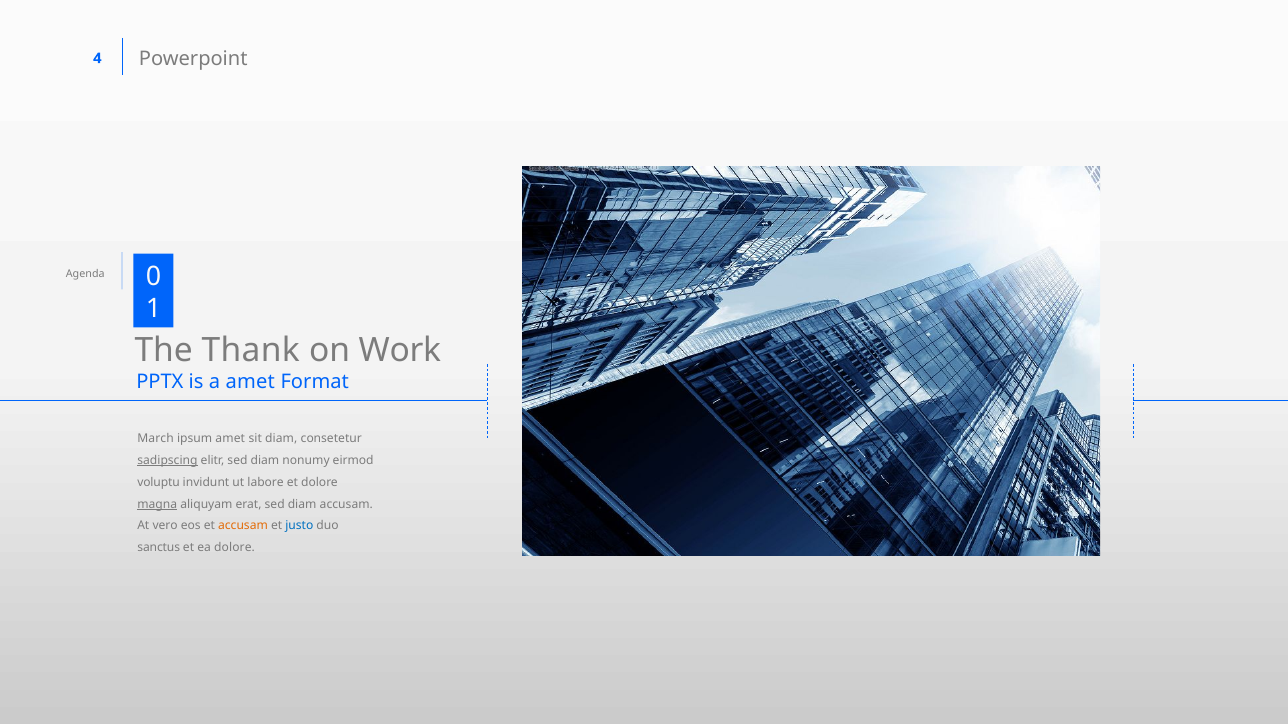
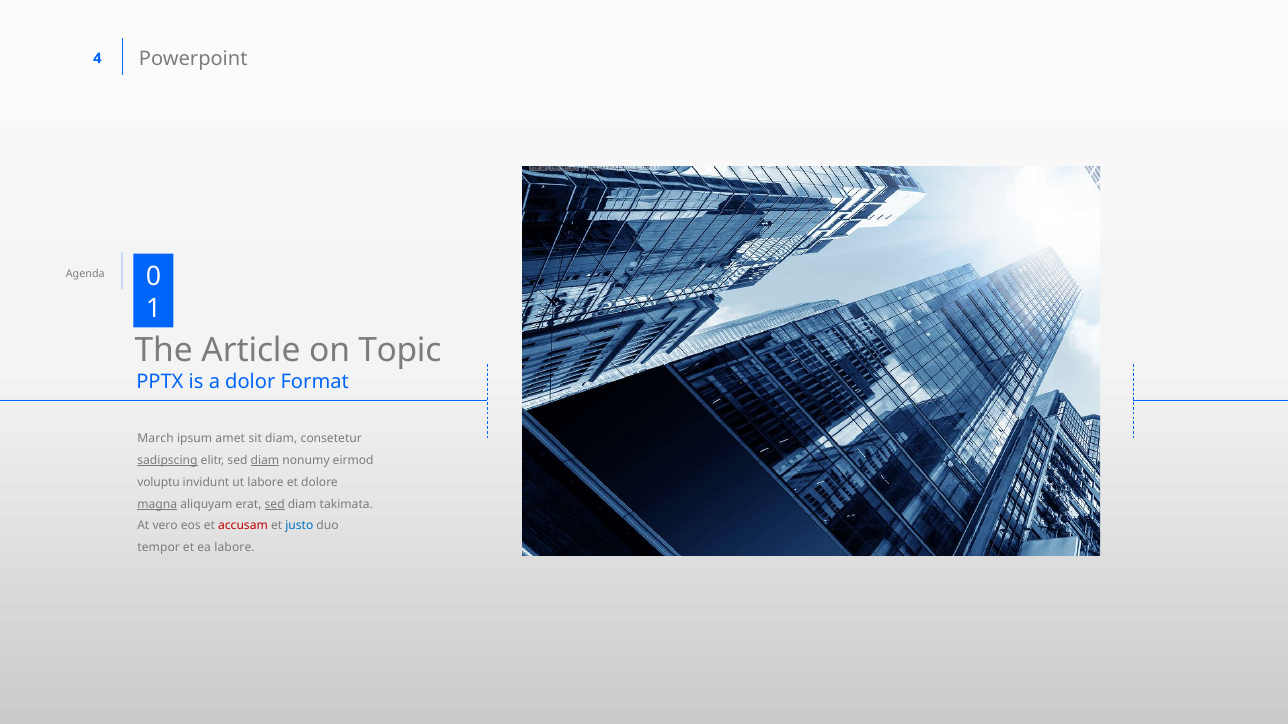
Thank: Thank -> Article (251, 350)
Work: Work -> Topic (400, 350)
a amet: amet -> dolor (250, 382)
diam underline: none -> present (265, 461)
sed underline: none -> present (275, 504)
diam accusam: accusam -> takimata (346, 504)
accusam colour: orange -> red (243, 526)
sanctus: sanctus -> tempor (159, 548)
ea dolore: dolore -> labore (235, 548)
